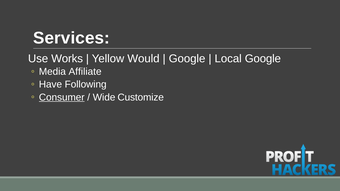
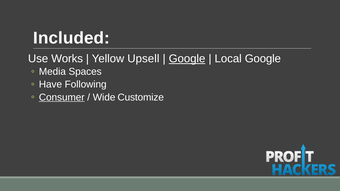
Services: Services -> Included (72, 38)
Would: Would -> Upsell (143, 59)
Google underline: none -> present (187, 59)
Affiliate: Affiliate -> Spaces (85, 72)
